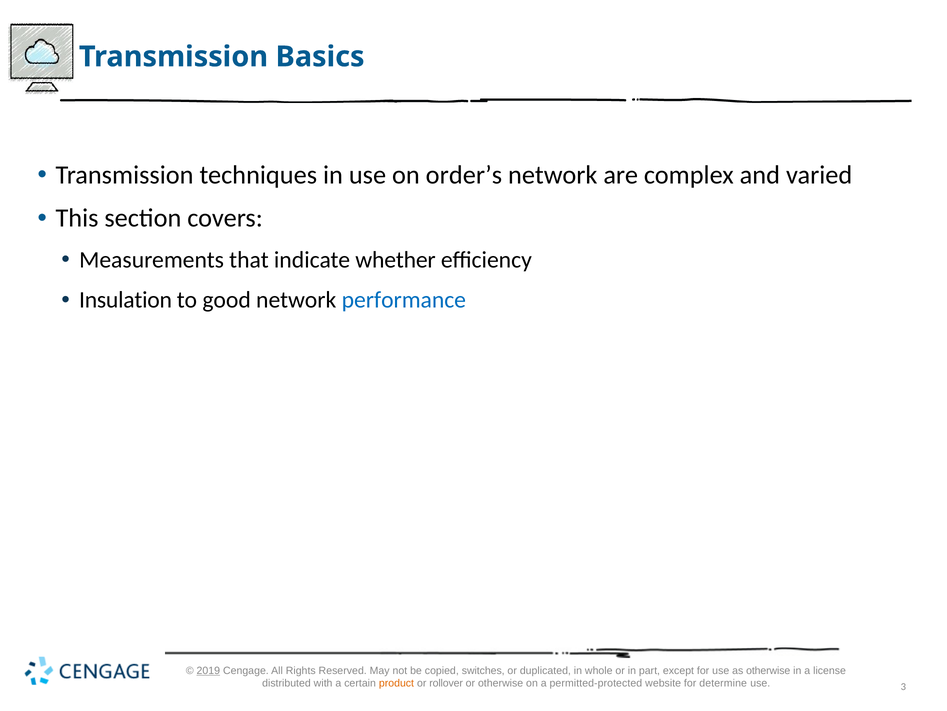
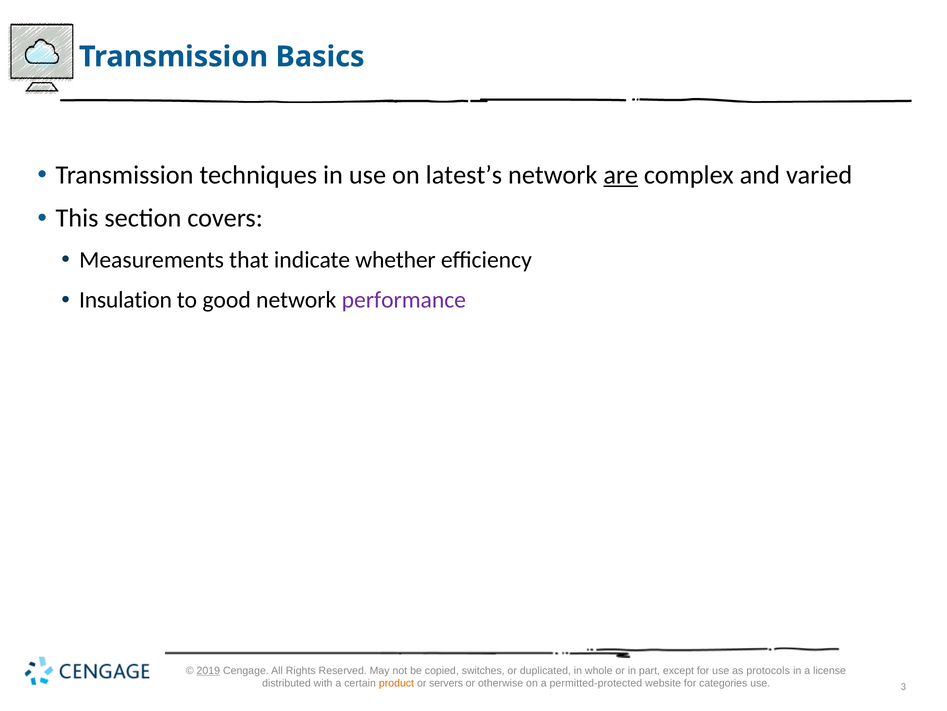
order’s: order’s -> latest’s (464, 175)
are underline: none -> present (621, 175)
performance colour: blue -> purple (404, 300)
as otherwise: otherwise -> protocols (768, 670)
rollover: rollover -> servers (446, 683)
determine: determine -> categories (723, 683)
